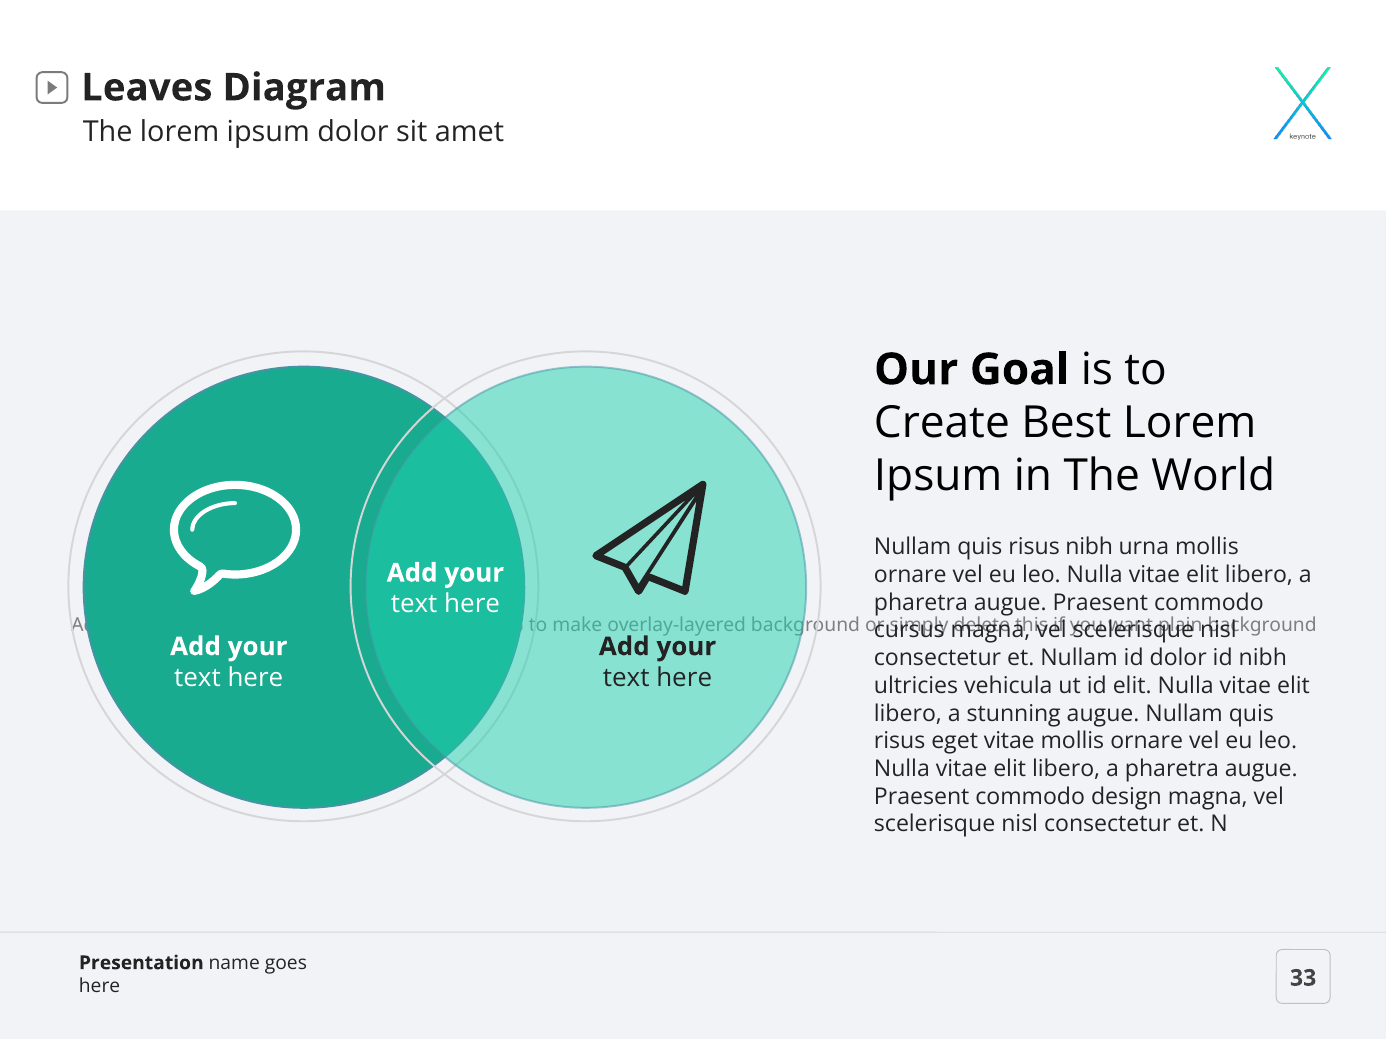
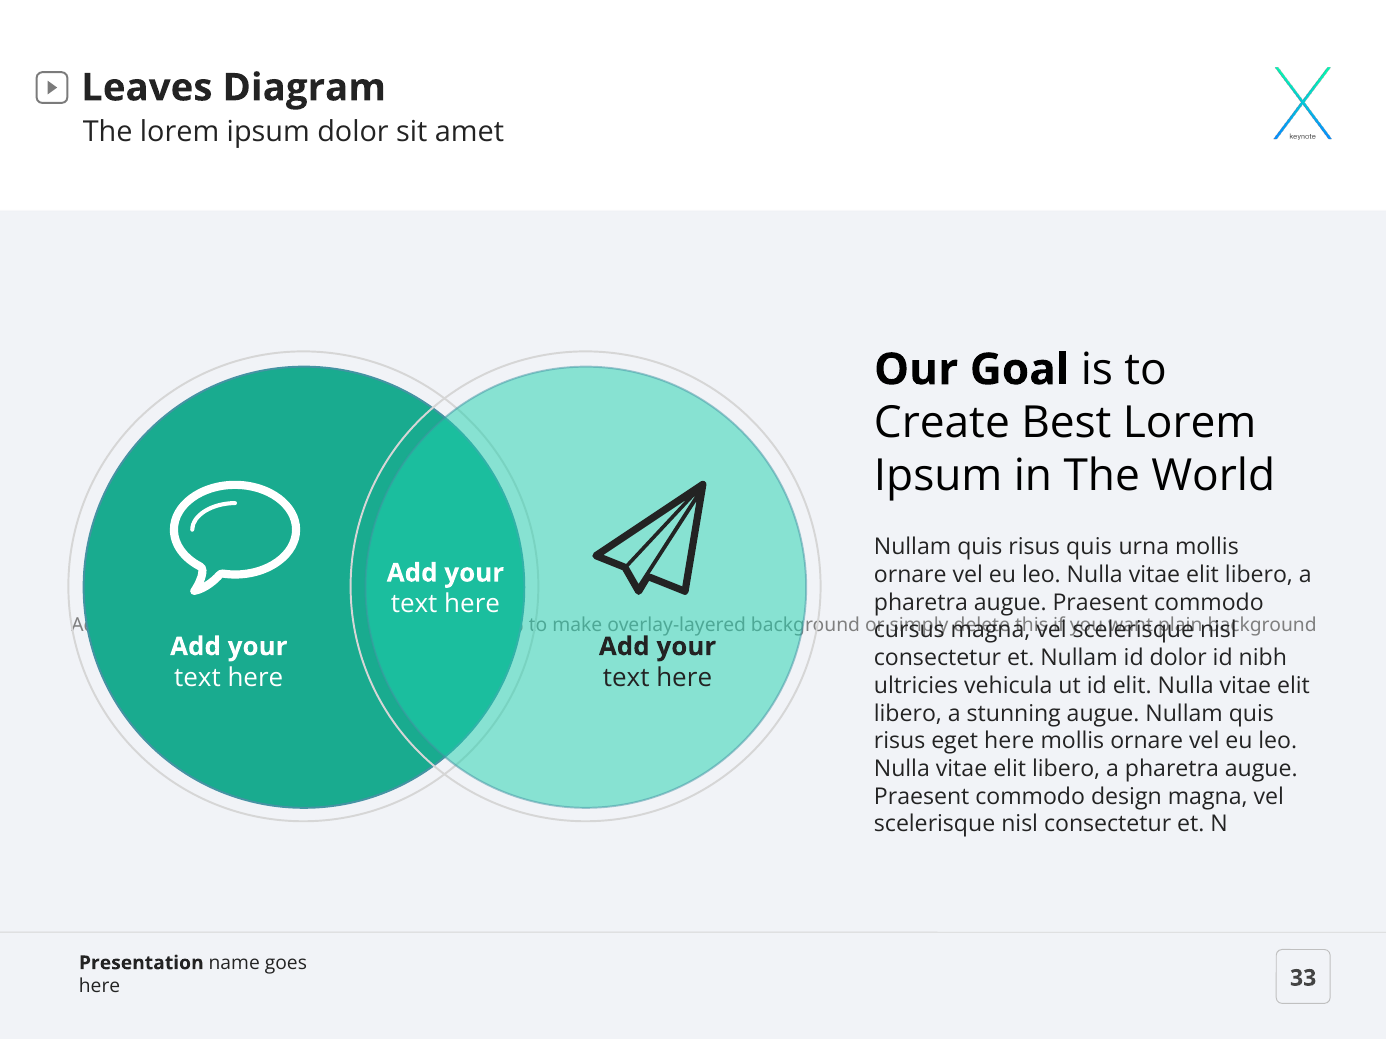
risus nibh: nibh -> quis (1089, 547)
eget vitae: vitae -> here (1009, 741)
